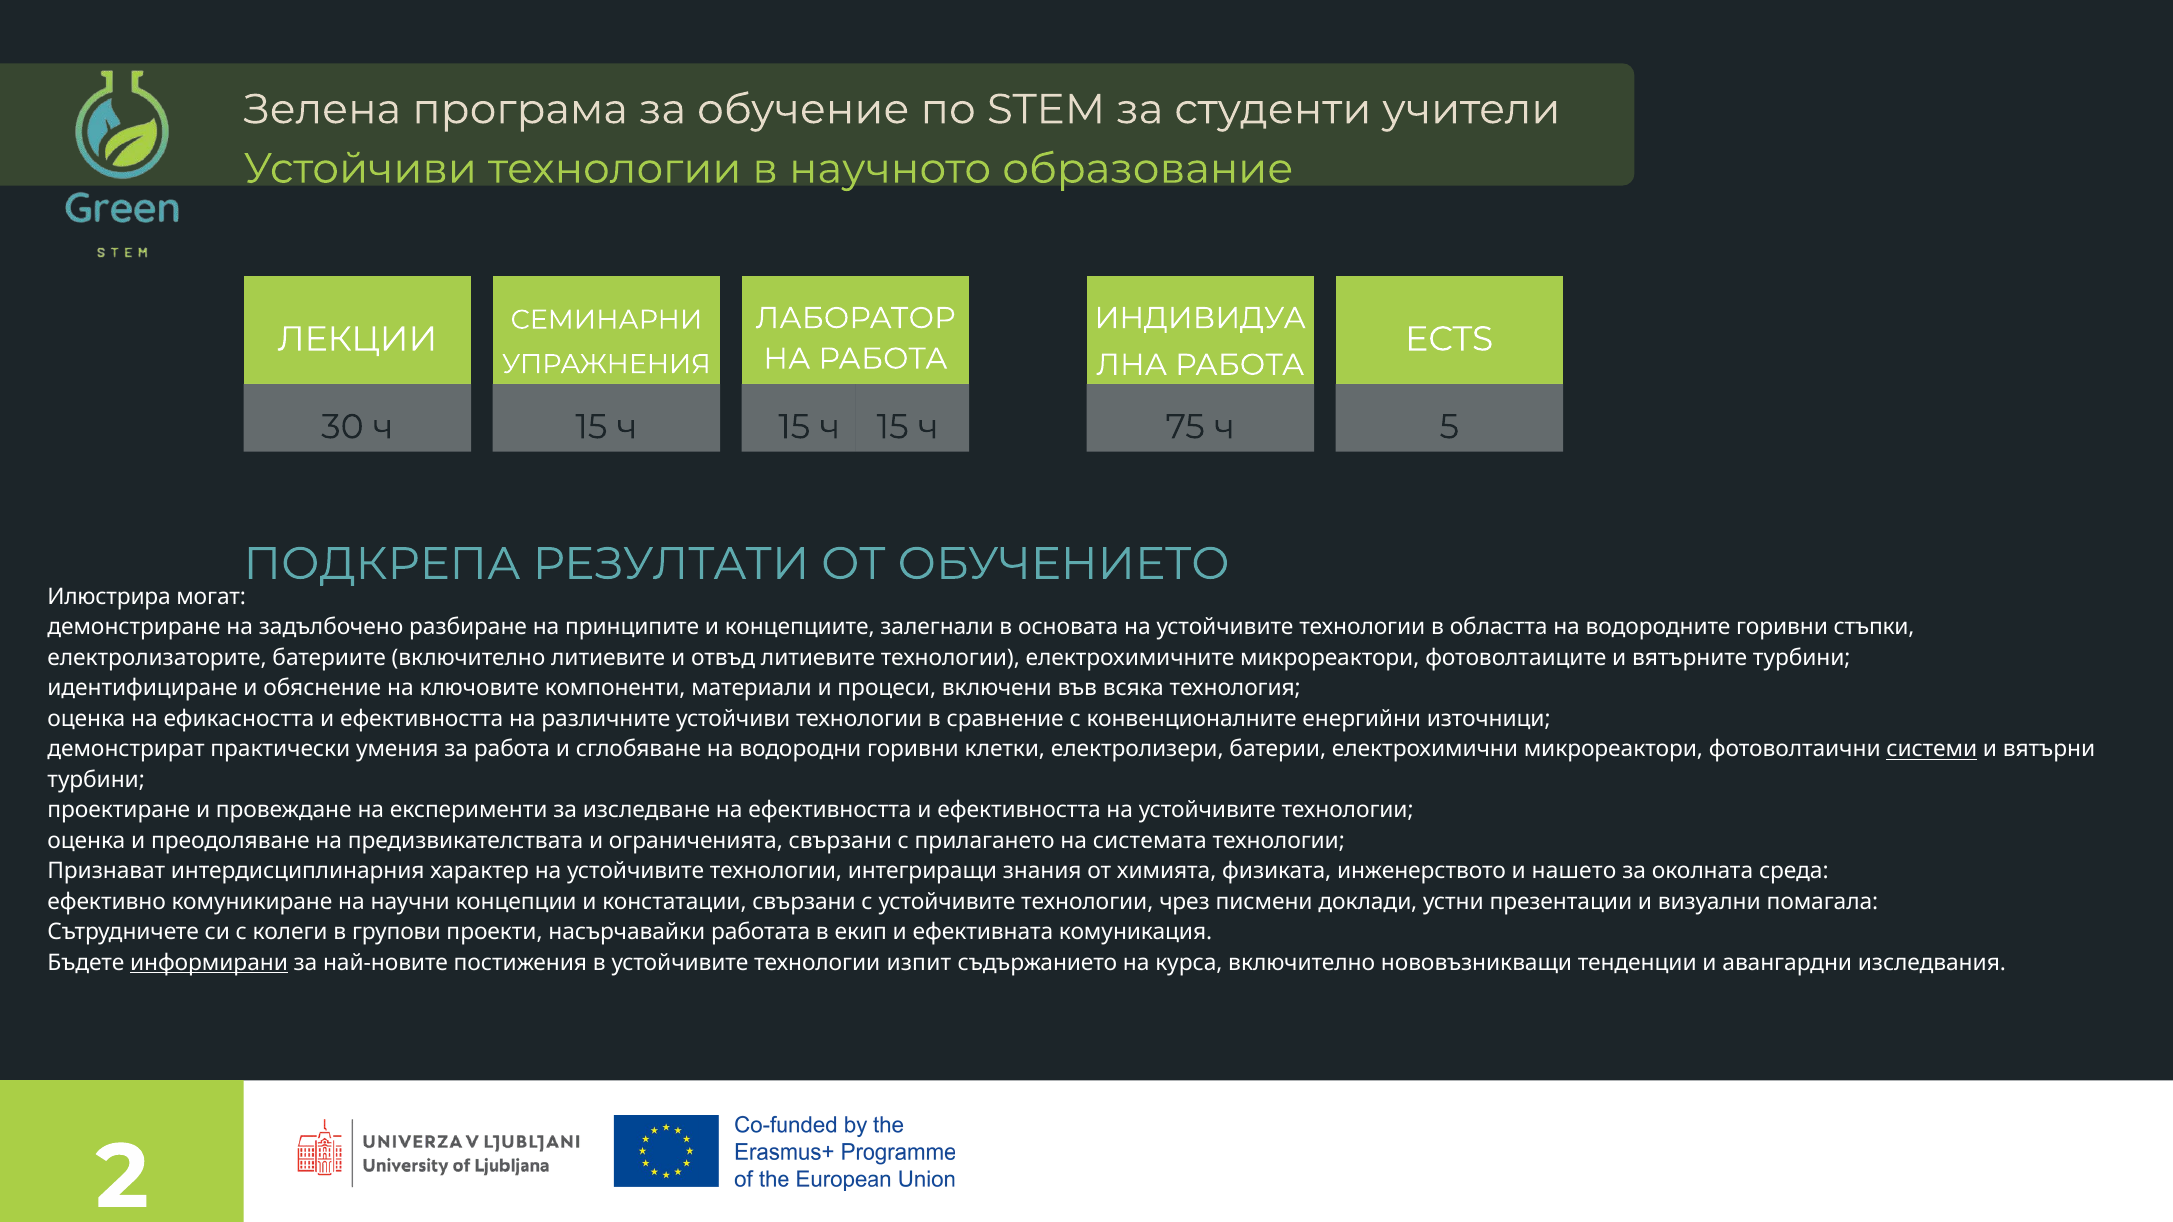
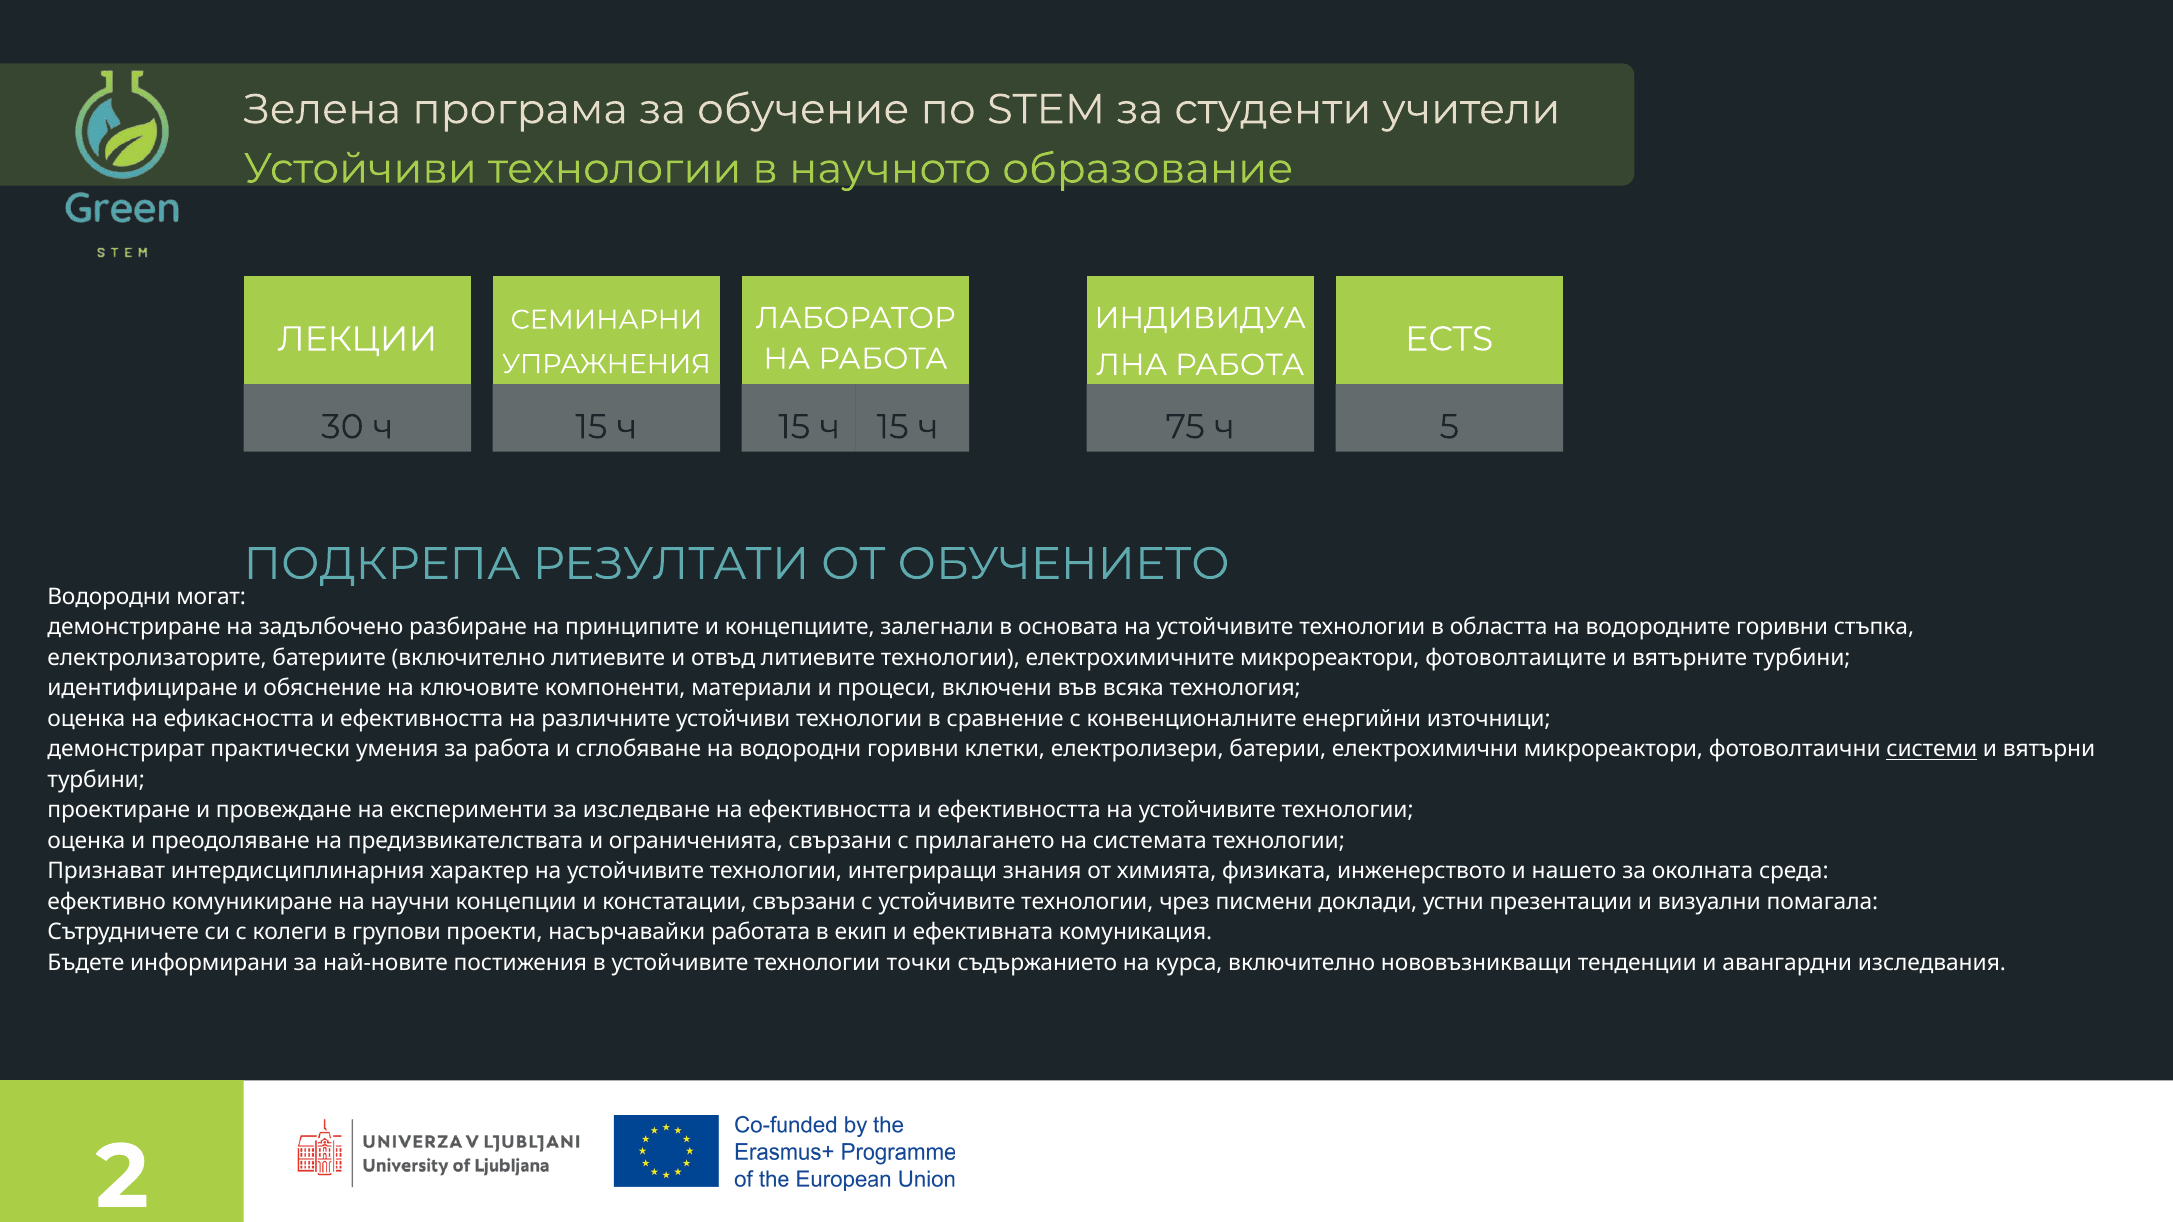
Илюстрира: Илюстрира -> Водородни (109, 597)
стъпки: стъпки -> стъпка (1874, 628)
информирани underline: present -> none (209, 963)
изпит: изпит -> точки (919, 963)
